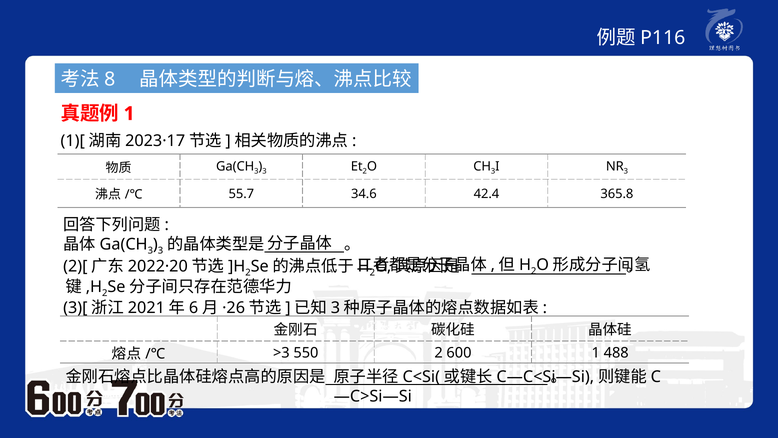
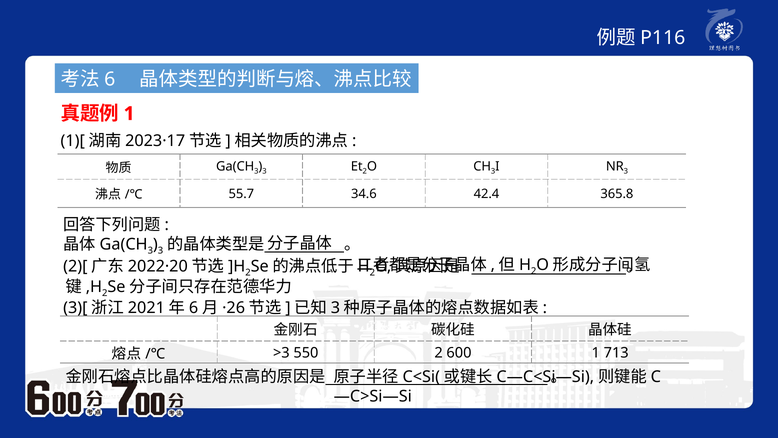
8: 8 -> 6 (110, 79)
488: 488 -> 713 (616, 352)
